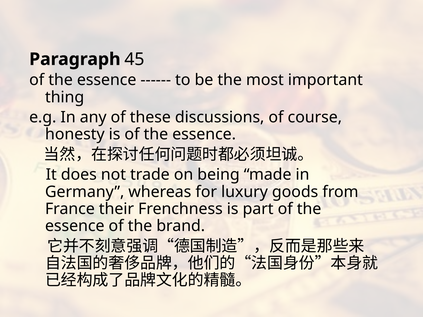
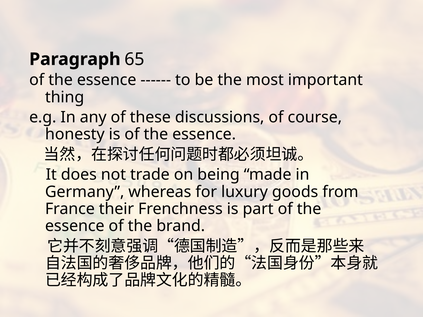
45: 45 -> 65 (135, 59)
